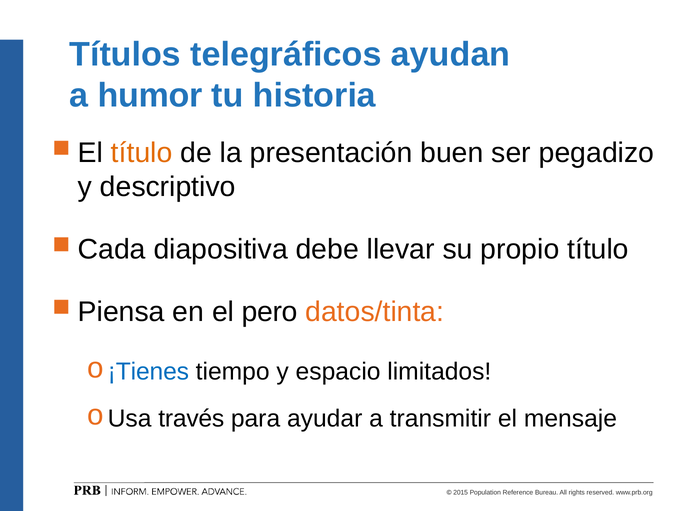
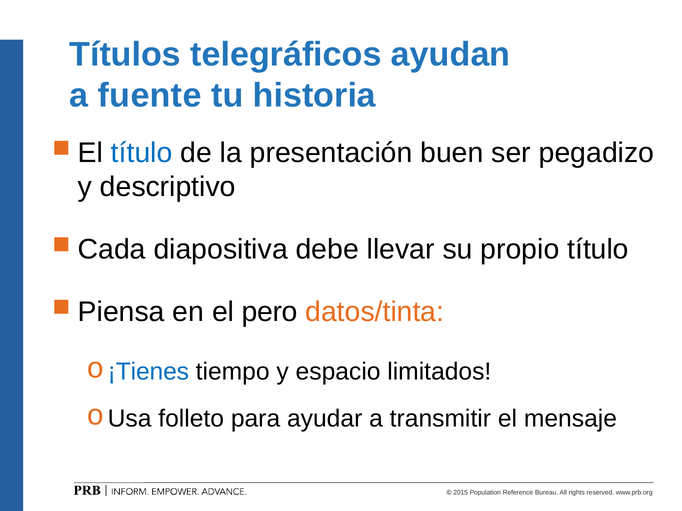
humor: humor -> fuente (150, 96)
título colour: orange -> blue (142, 153)
través: través -> folleto (191, 419)
